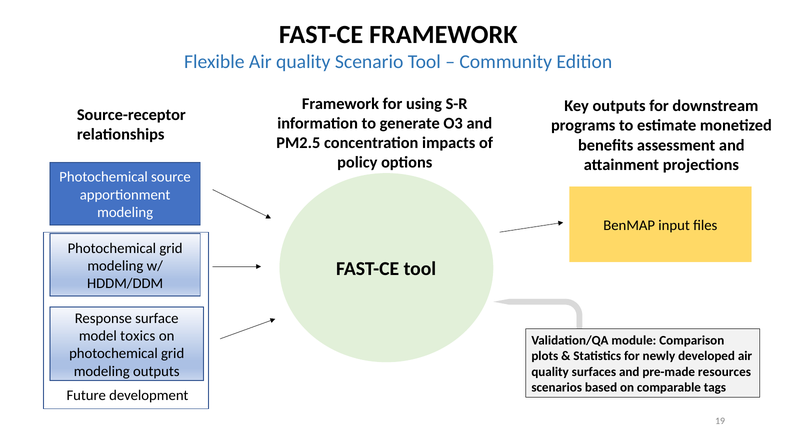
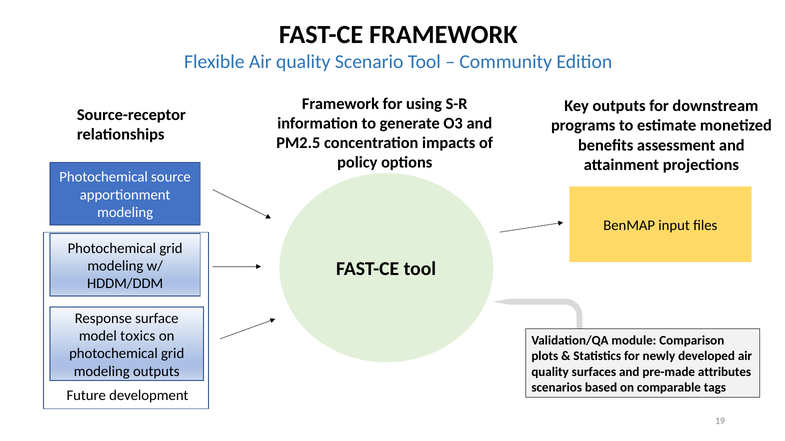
resources: resources -> attributes (725, 372)
